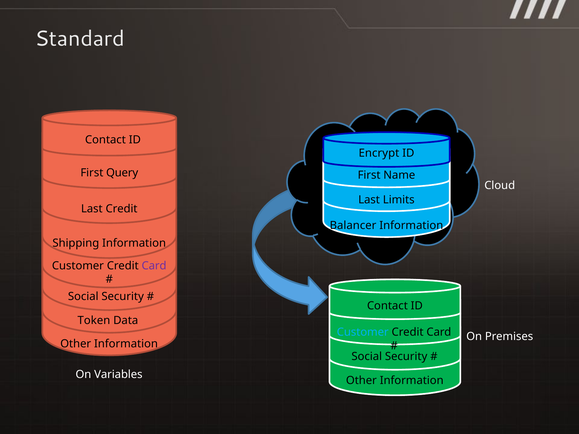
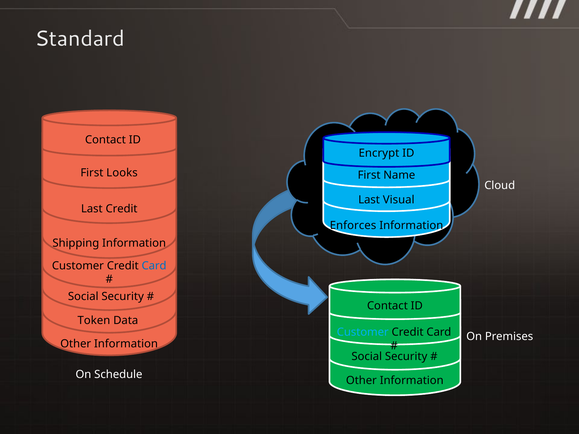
Query: Query -> Looks (122, 173)
Limits: Limits -> Visual (399, 200)
Balancer: Balancer -> Enforces (353, 226)
Card colour: purple -> blue (154, 266)
Variables: Variables -> Schedule (118, 375)
